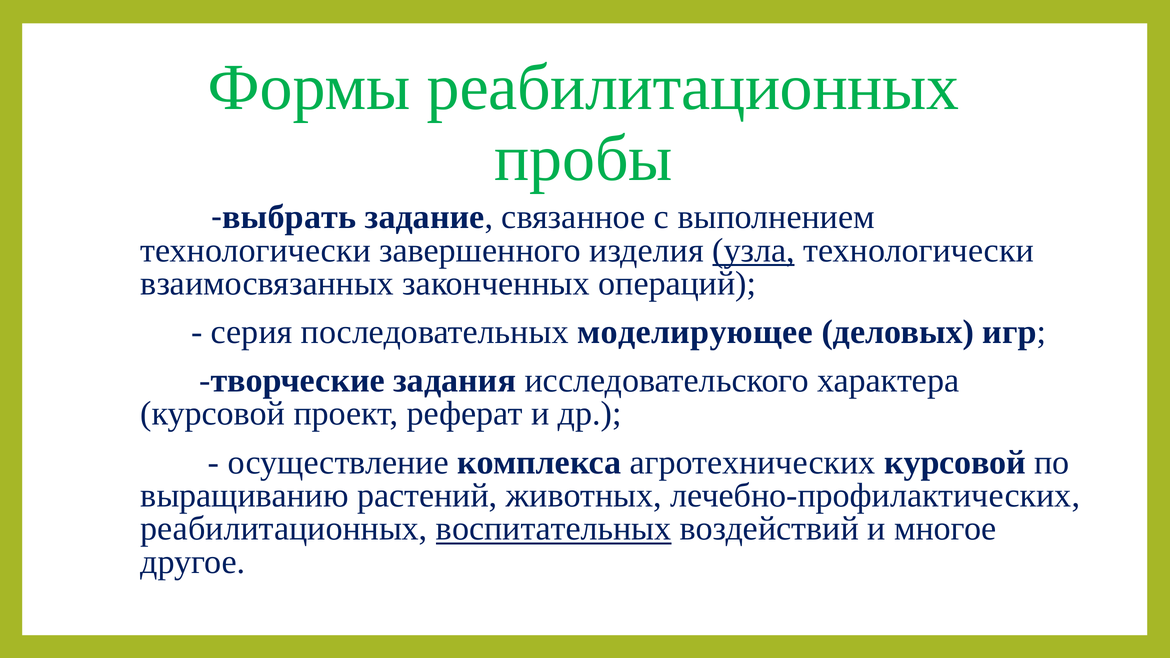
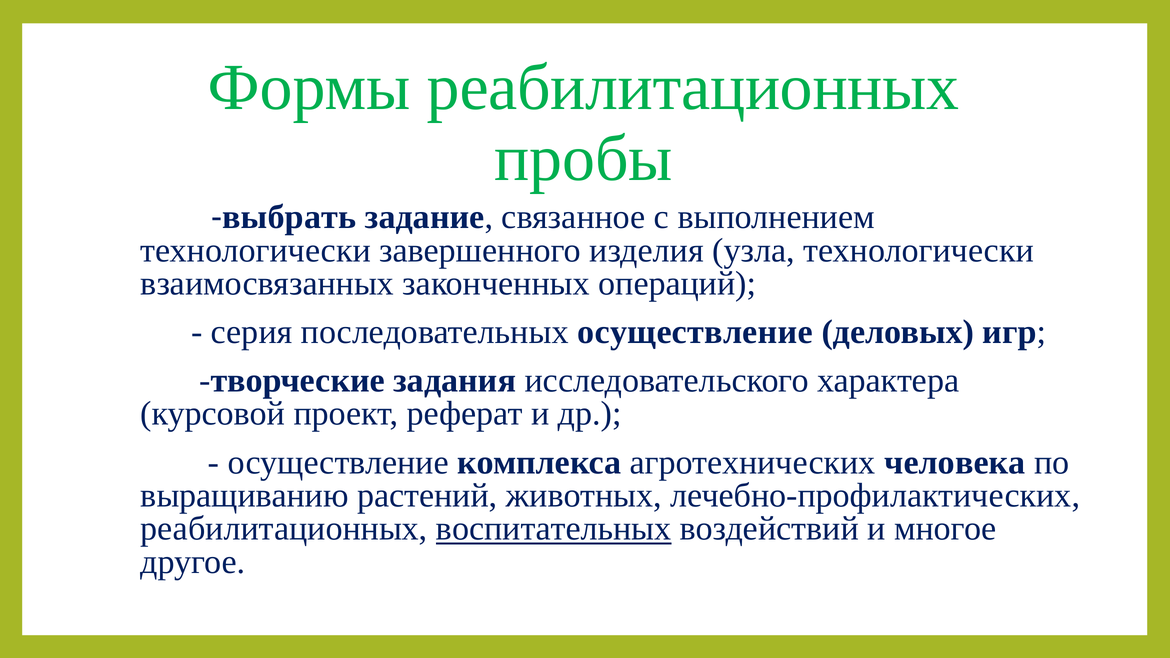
узла underline: present -> none (754, 250)
последовательных моделирующее: моделирующее -> осуществление (695, 332)
агротехнических курсовой: курсовой -> человека (955, 462)
